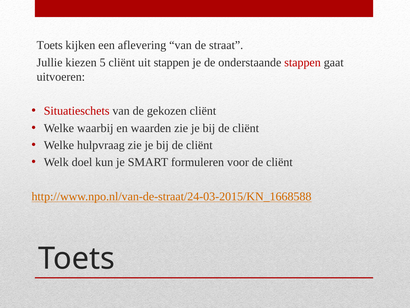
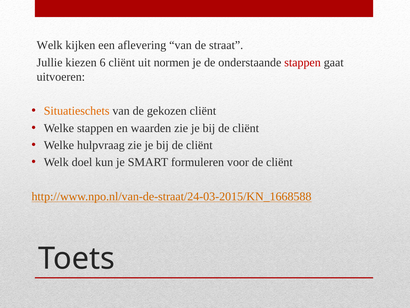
Toets: Toets -> Welk (50, 45)
5: 5 -> 6 (103, 62)
uit stappen: stappen -> normen (172, 62)
Situatieschets colour: red -> orange (77, 111)
Welke waarbij: waarbij -> stappen (95, 128)
